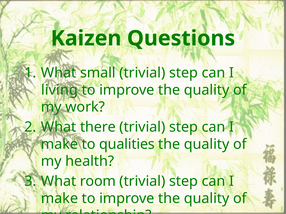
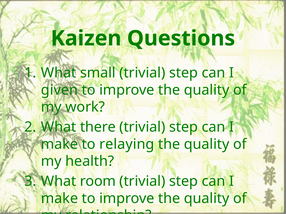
living: living -> given (59, 90)
qualities: qualities -> relaying (127, 144)
